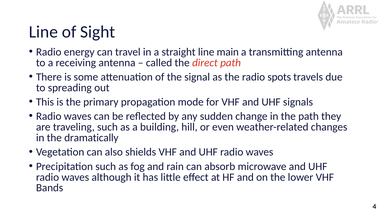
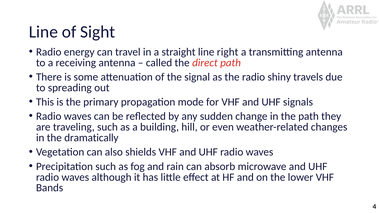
main: main -> right (228, 52)
spots: spots -> shiny (279, 77)
